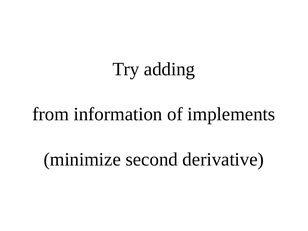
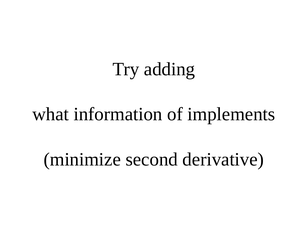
from: from -> what (51, 114)
